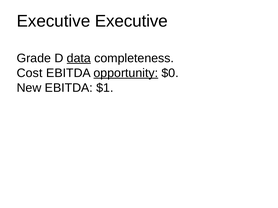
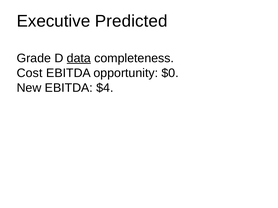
Executive Executive: Executive -> Predicted (131, 21)
opportunity underline: present -> none (126, 73)
$1: $1 -> $4 (105, 88)
